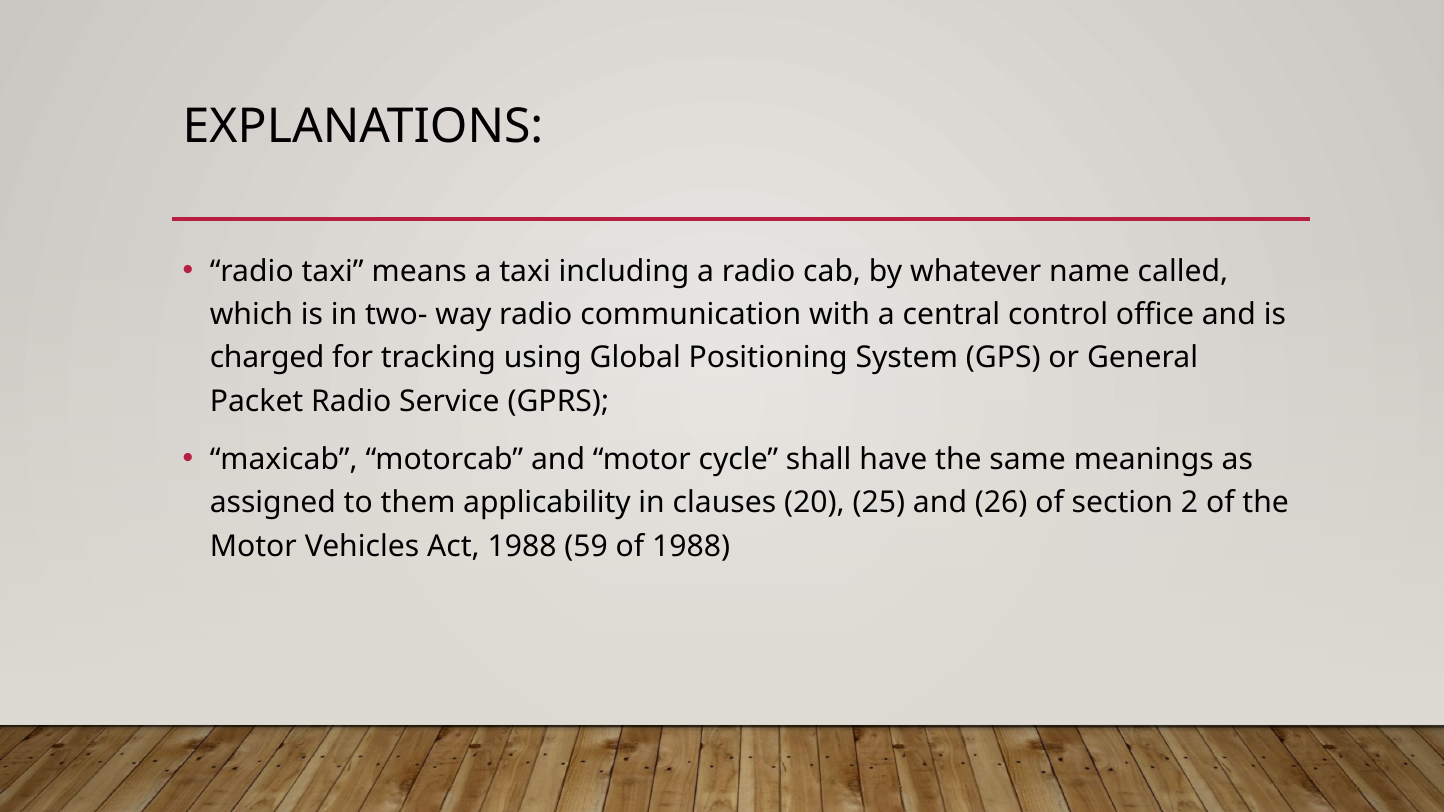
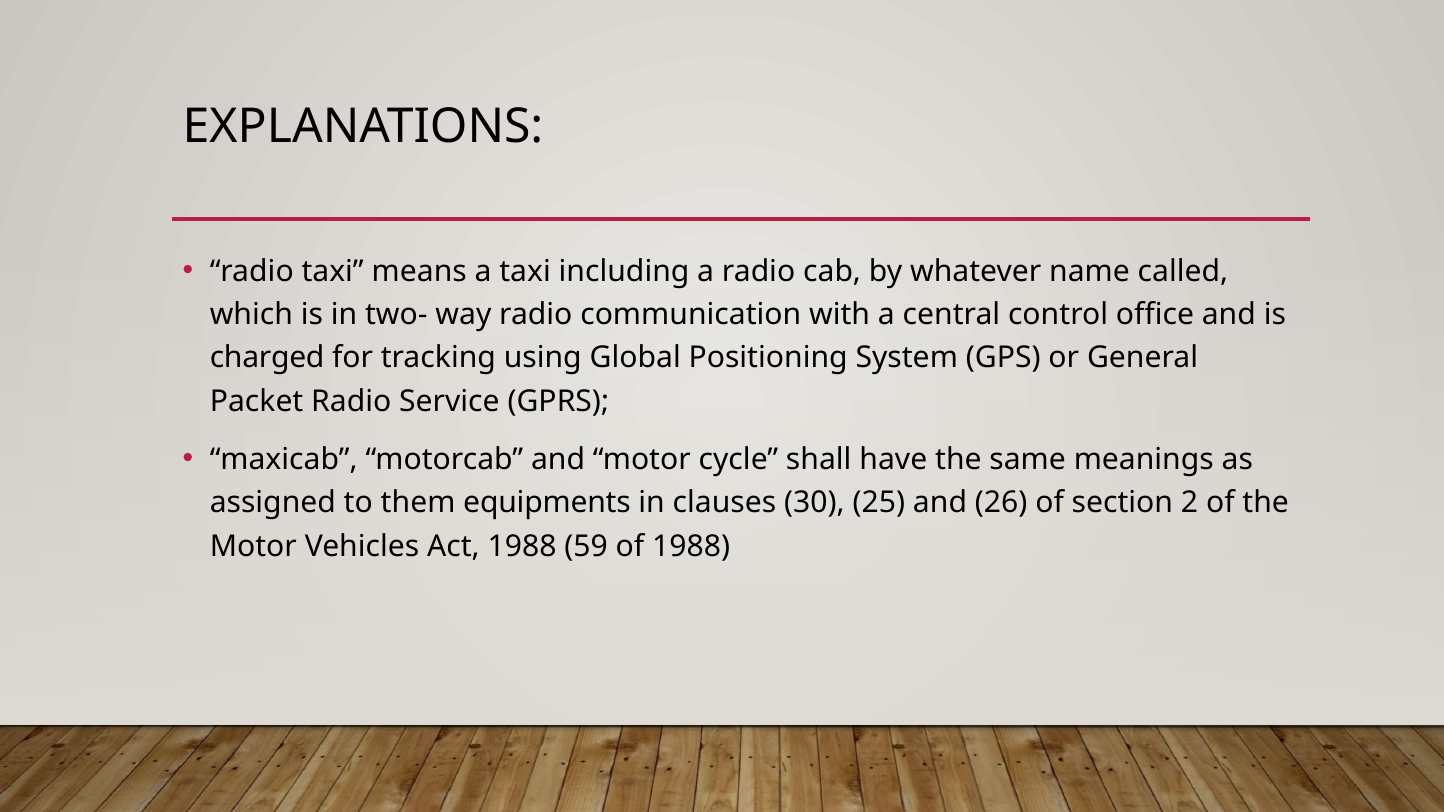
applicability: applicability -> equipments (547, 503)
20: 20 -> 30 (814, 503)
